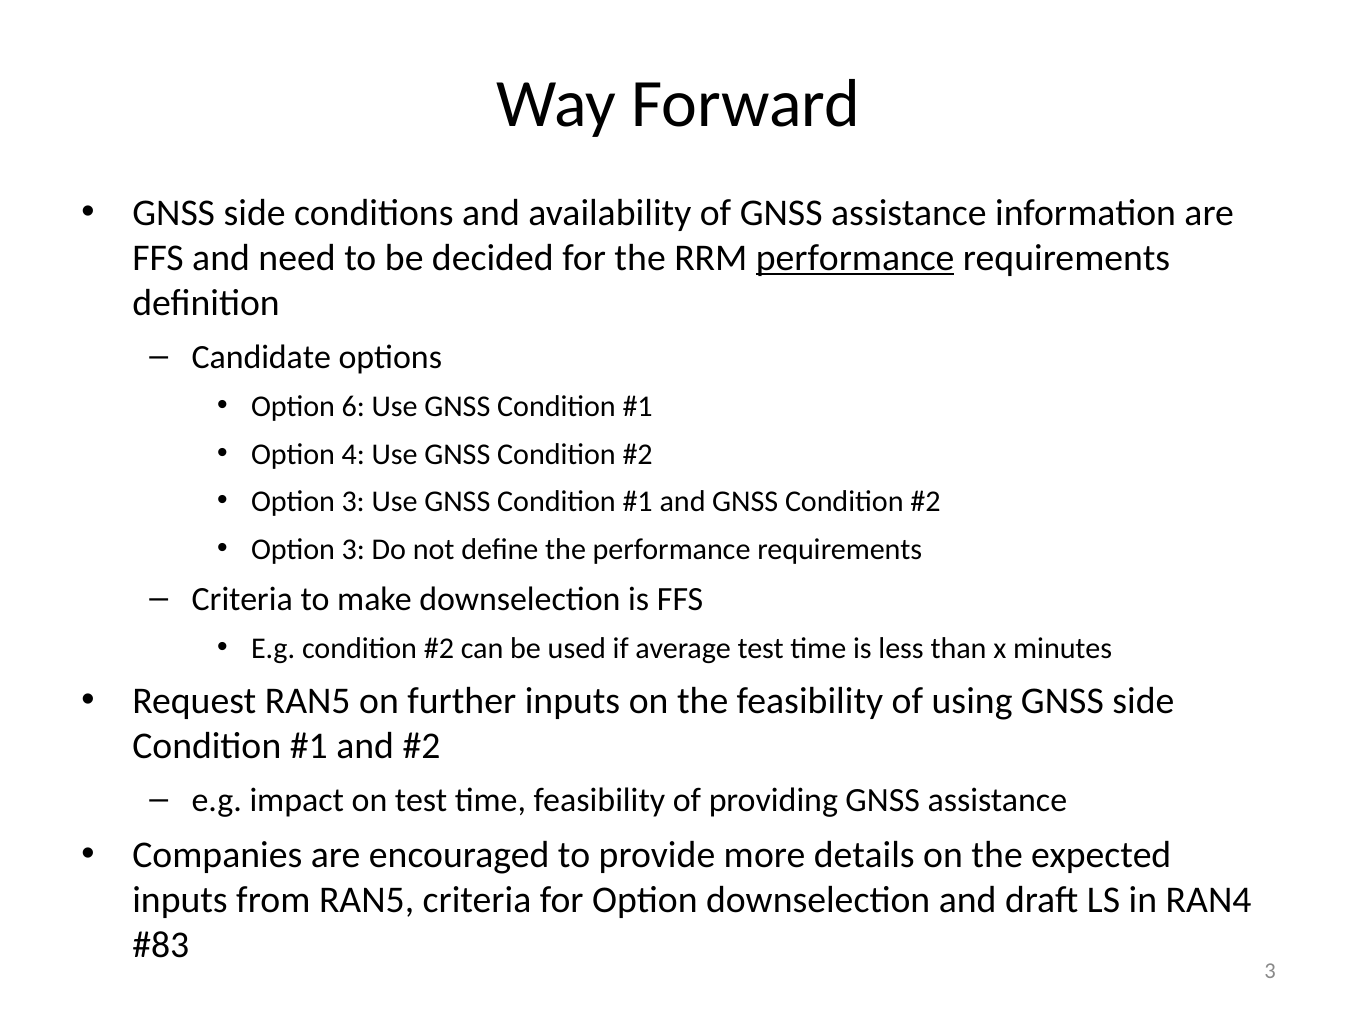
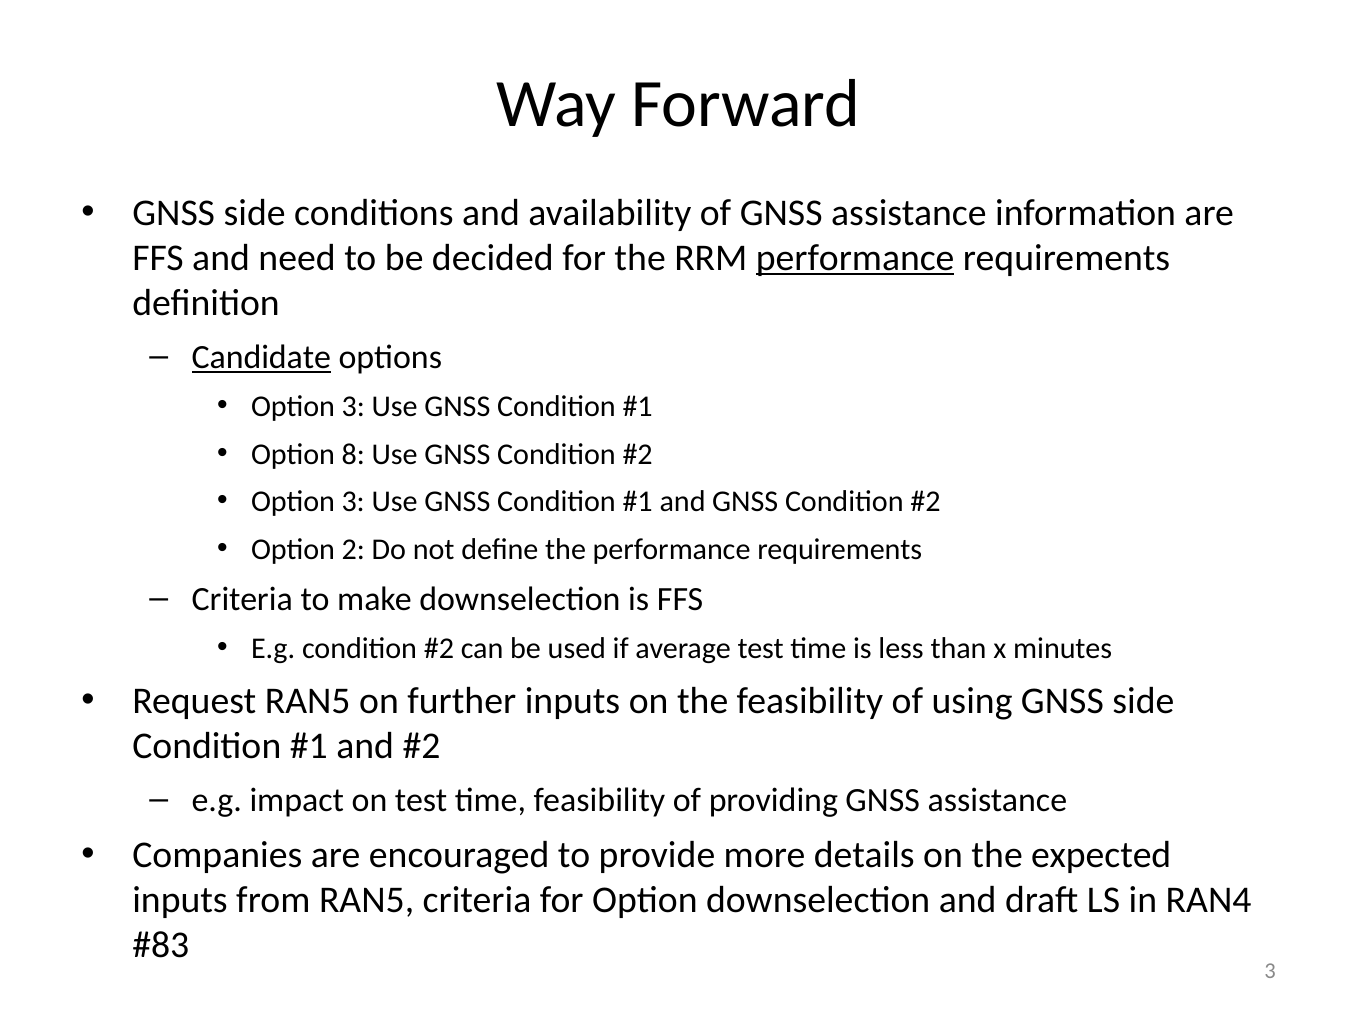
Candidate underline: none -> present (261, 358)
6: 6 -> 3 (353, 407)
4: 4 -> 8 (353, 455)
3: 3 -> 2 (353, 550)
